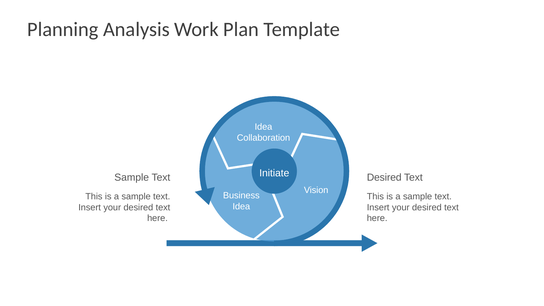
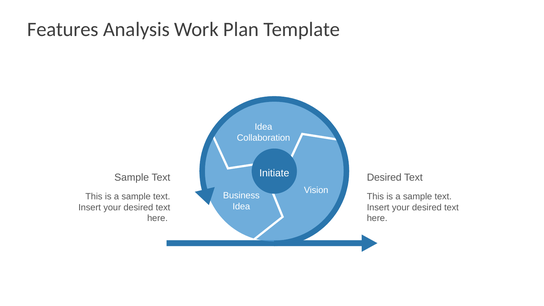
Planning: Planning -> Features (63, 30)
